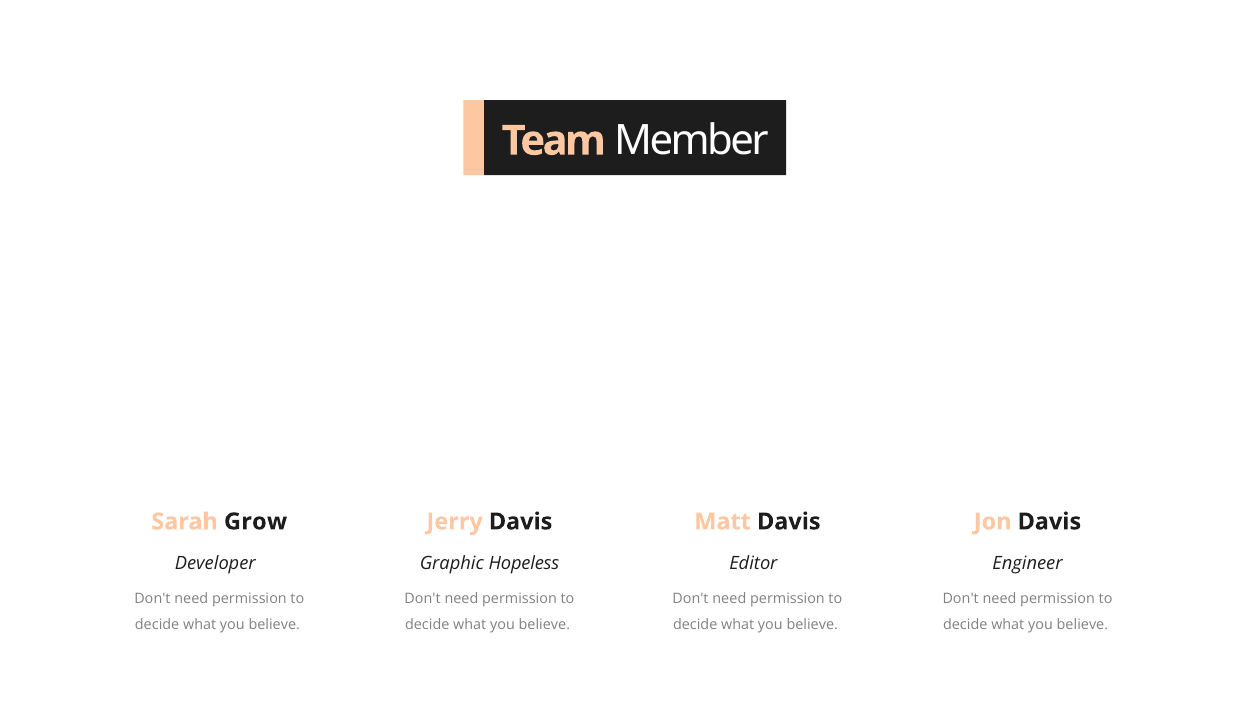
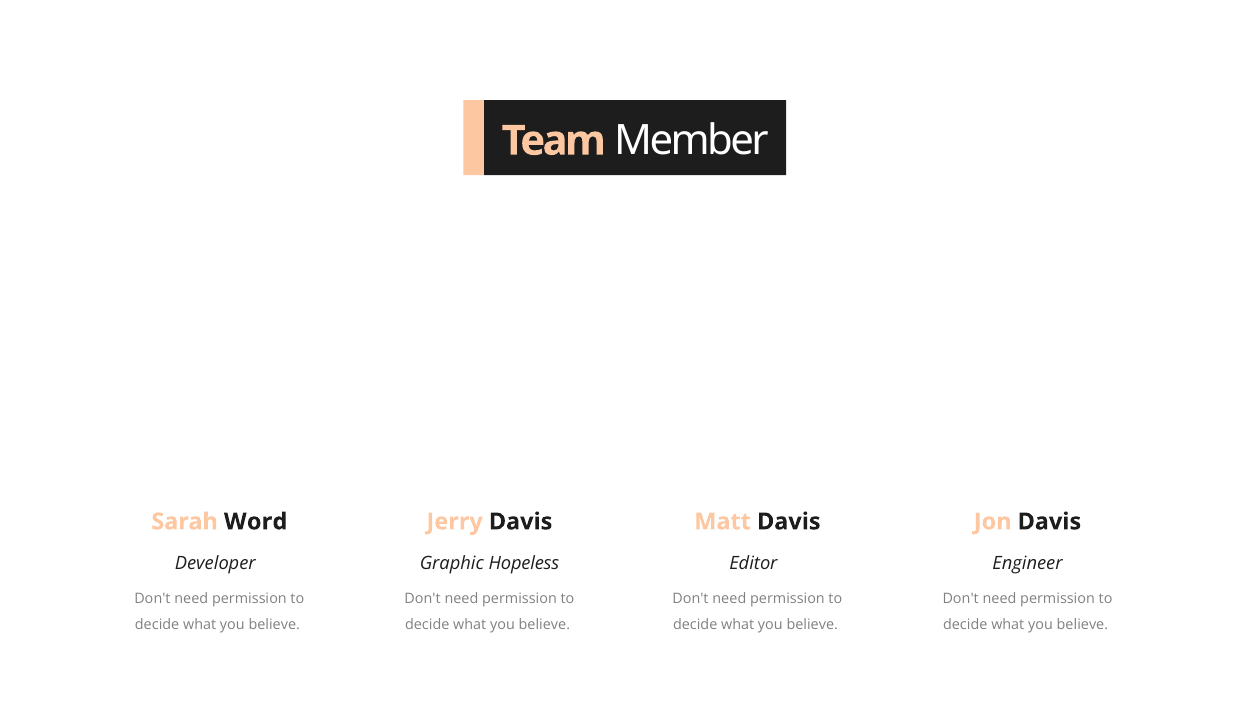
Grow: Grow -> Word (256, 521)
